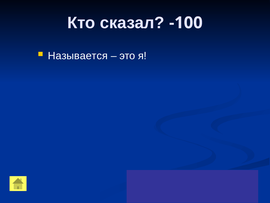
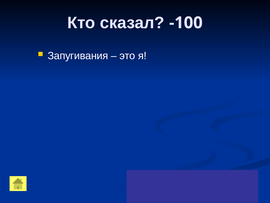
Называется: Называется -> Запугивания (78, 56)
